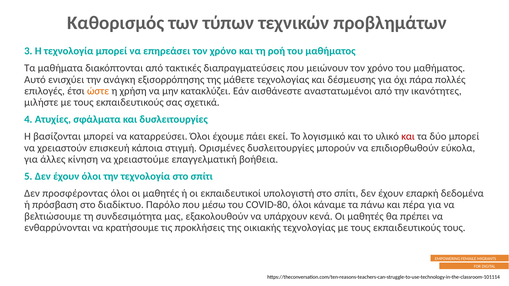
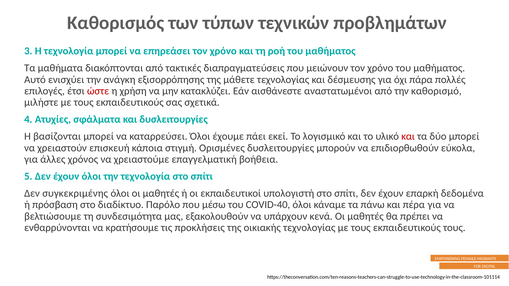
ώστε colour: orange -> red (98, 91)
ικανότητες: ικανότητες -> καθορισμό (436, 91)
κίνηση: κίνηση -> χρόνος (83, 159)
προσφέροντας: προσφέροντας -> συγκεκριμένης (75, 194)
COVID-80: COVID-80 -> COVID-40 (268, 205)
